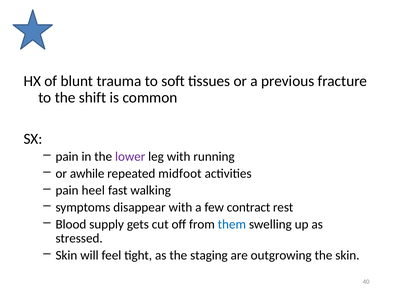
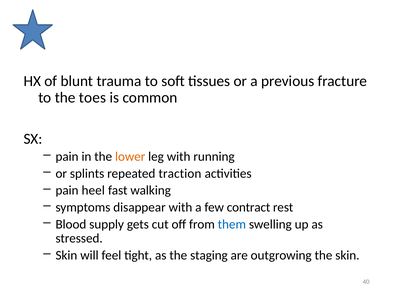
shift: shift -> toes (93, 97)
lower colour: purple -> orange (130, 156)
awhile: awhile -> splints (87, 173)
midfoot: midfoot -> traction (180, 173)
